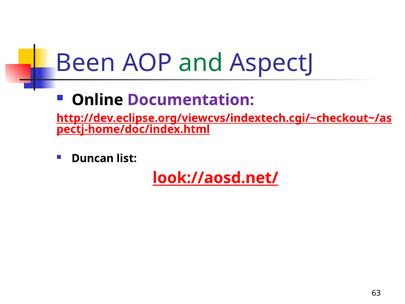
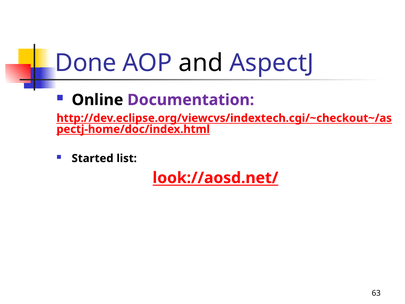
Been: Been -> Done (86, 63)
and colour: green -> black (201, 63)
Duncan: Duncan -> Started (93, 158)
